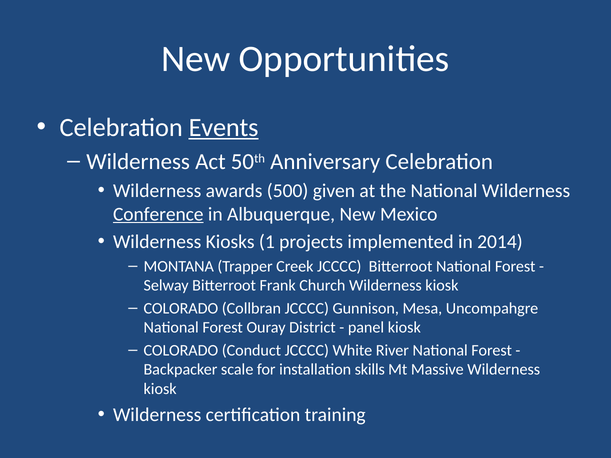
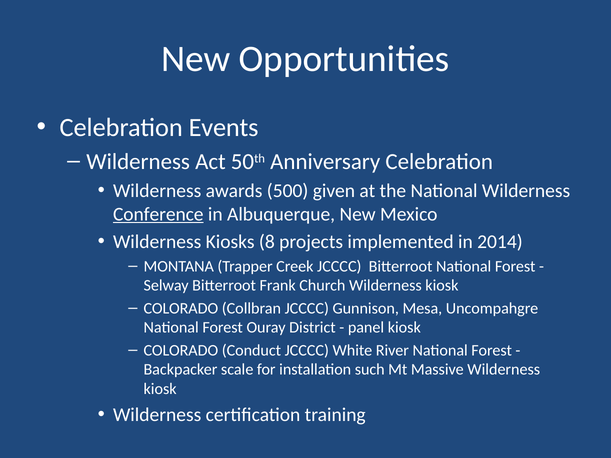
Events underline: present -> none (224, 128)
1: 1 -> 8 (267, 242)
skills: skills -> such (370, 370)
